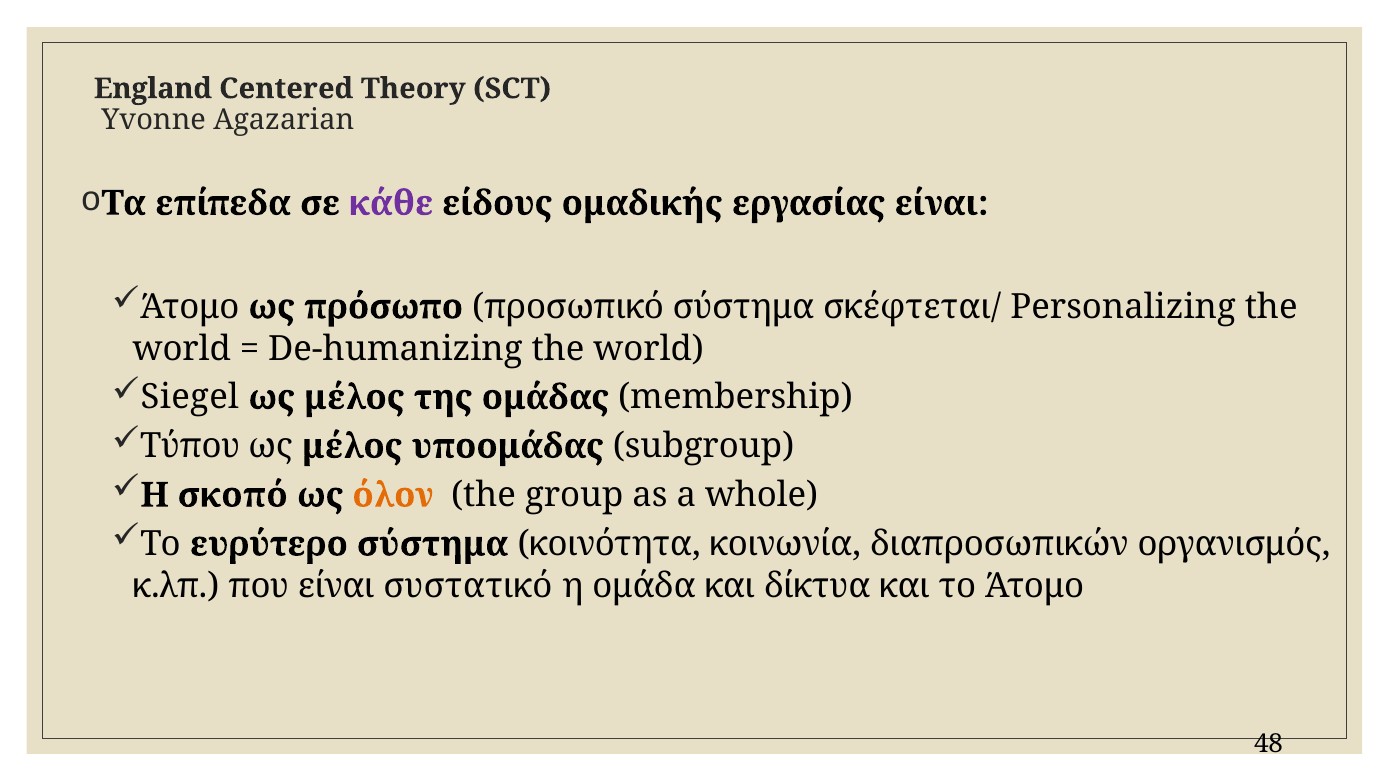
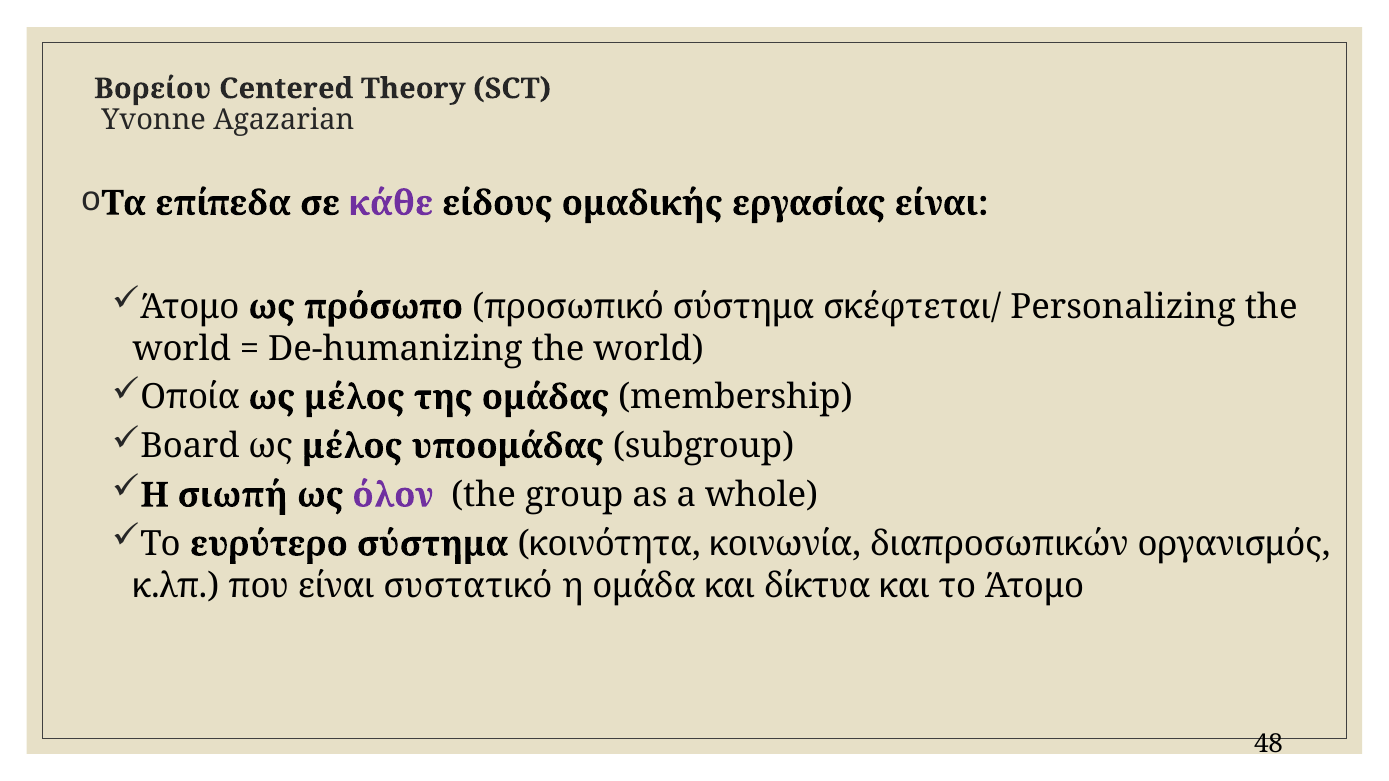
England: England -> Βορείου (153, 89)
Siegel: Siegel -> Οποία (190, 398)
Τύπου: Τύπου -> Board (190, 446)
σκοπό: σκοπό -> σιωπή (233, 495)
όλον colour: orange -> purple (393, 495)
